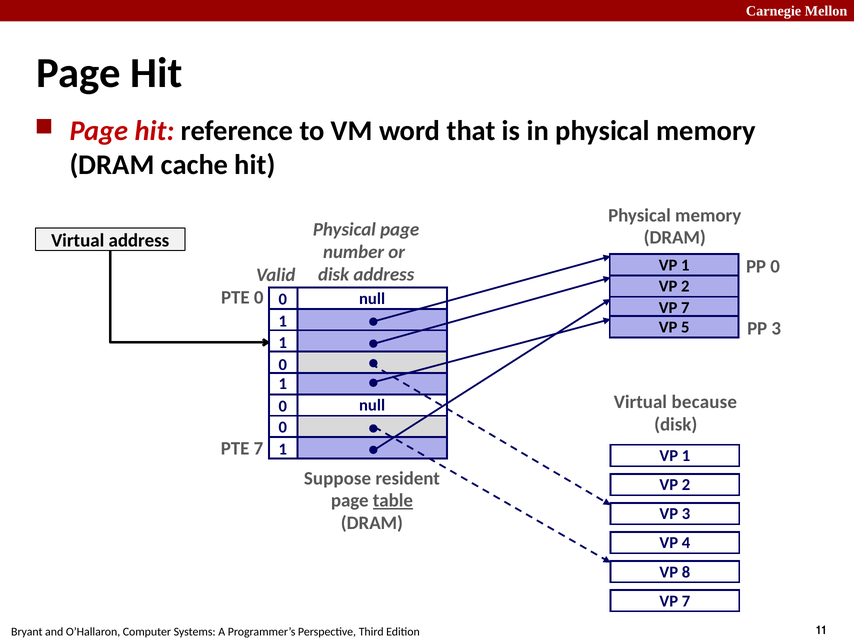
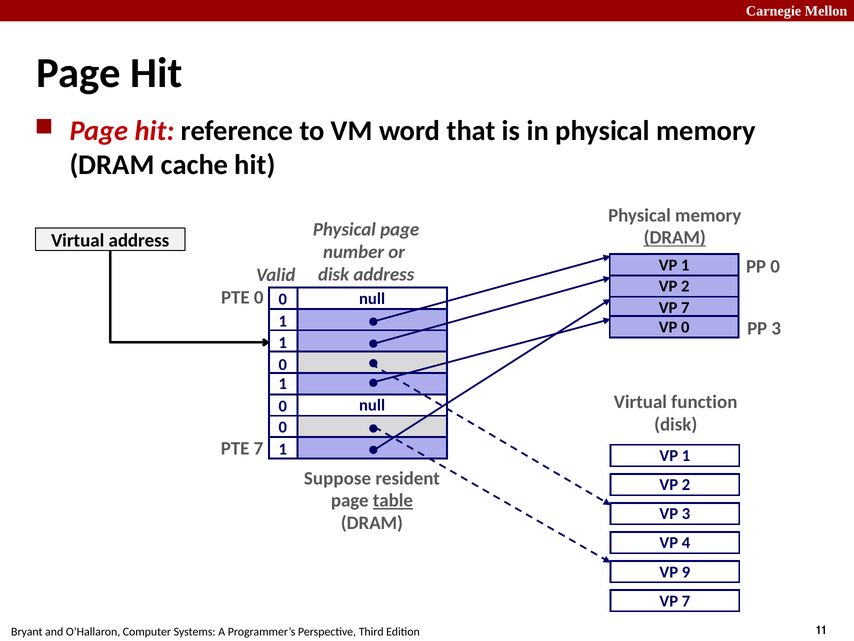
DRAM underline: none -> present (675, 238)
VP 5: 5 -> 0 (685, 327)
because: because -> function (704, 402)
8: 8 -> 9 (686, 572)
